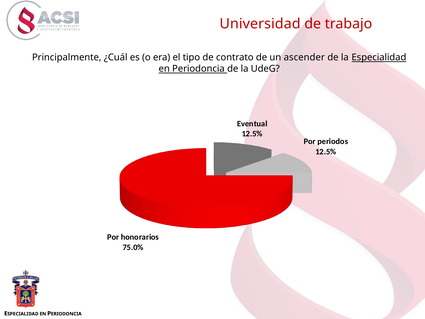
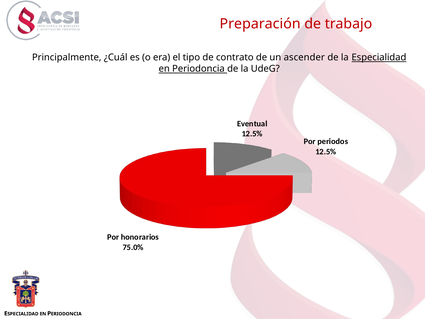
Universidad: Universidad -> Preparación (260, 24)
